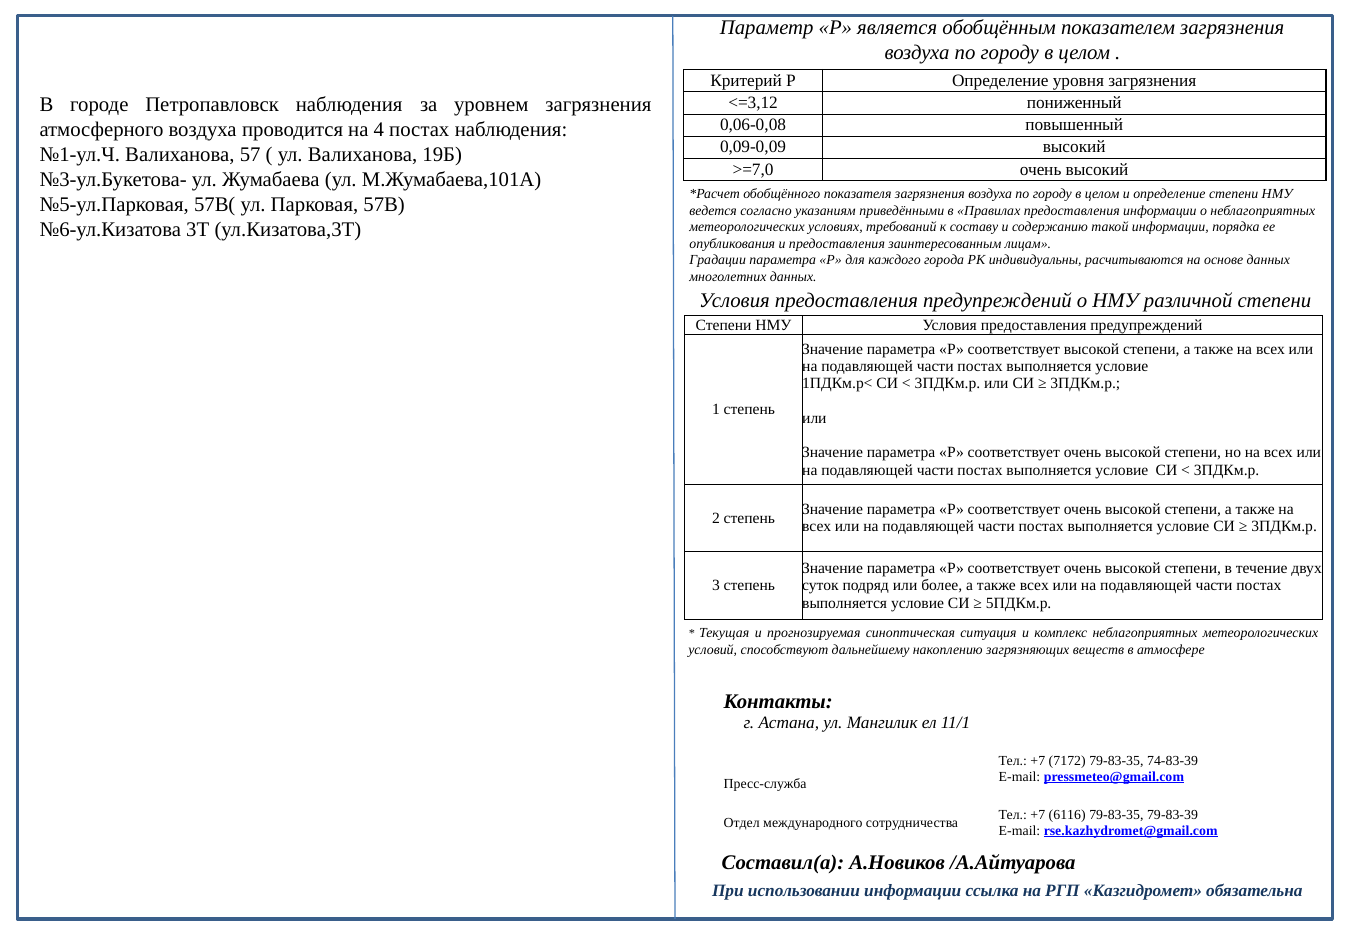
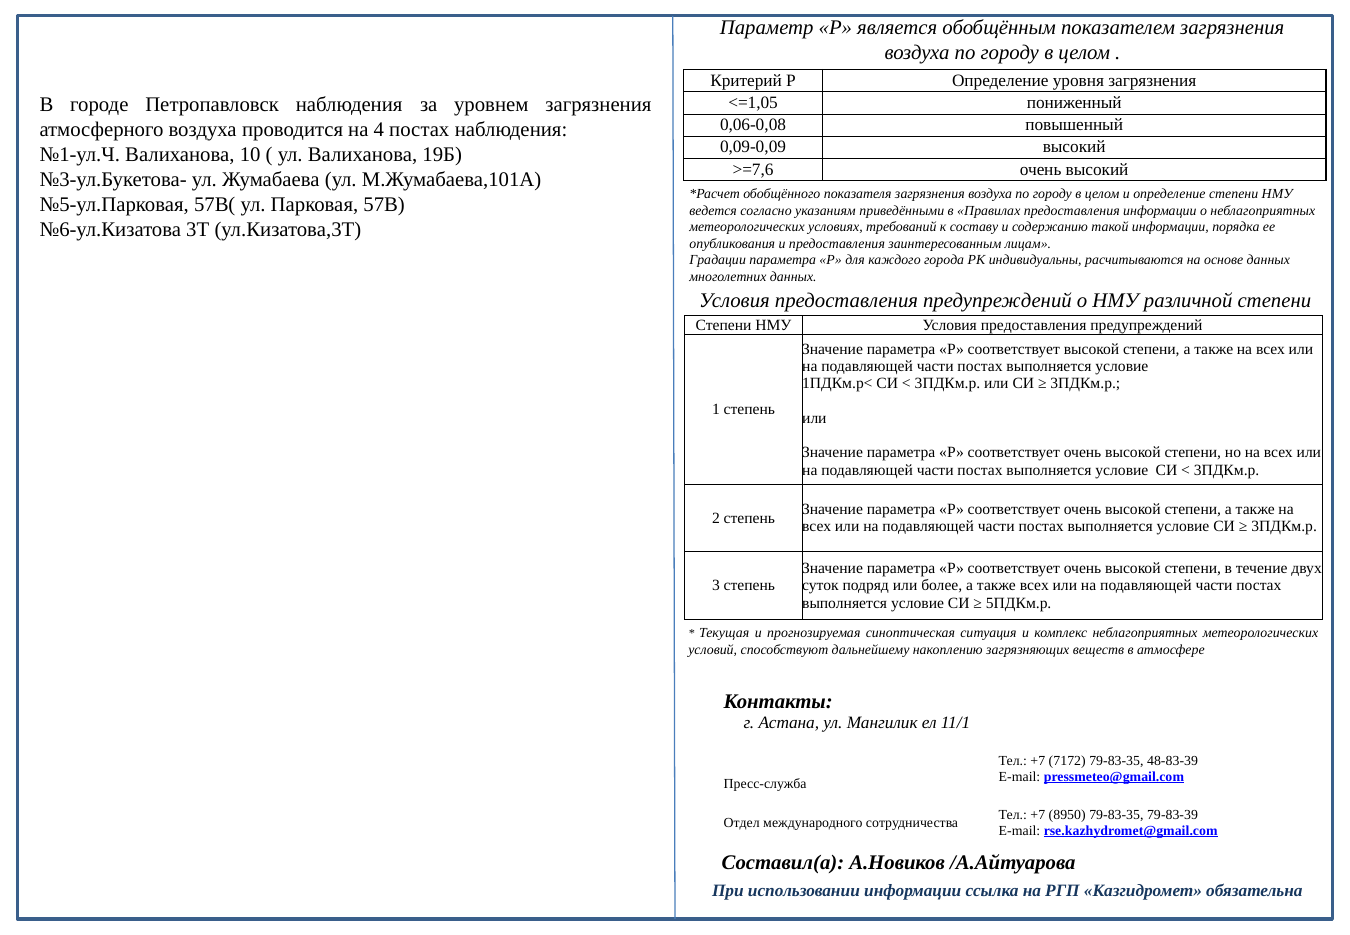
<=3,12: <=3,12 -> <=1,05 (753, 103)
57: 57 -> 10 (250, 154)
>=7,0: >=7,0 -> >=7,6 (753, 169)
74-83-39: 74-83-39 -> 48-83-39 (1173, 761)
6116: 6116 -> 8950 (1067, 815)
